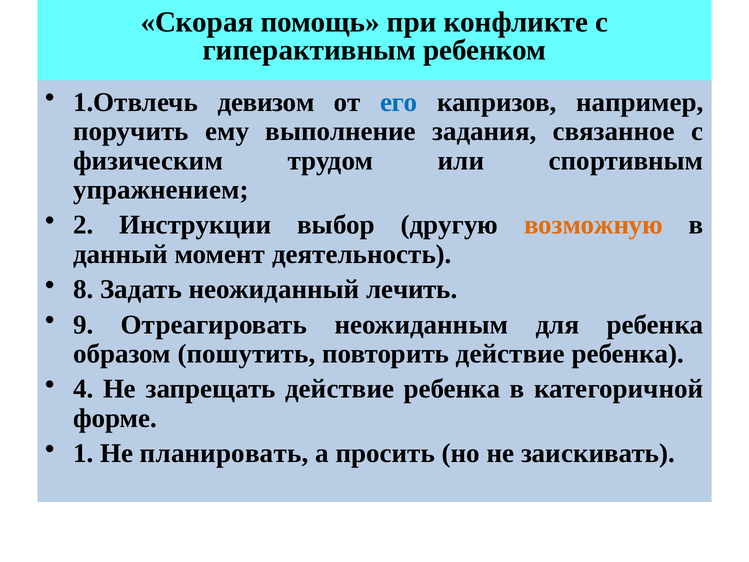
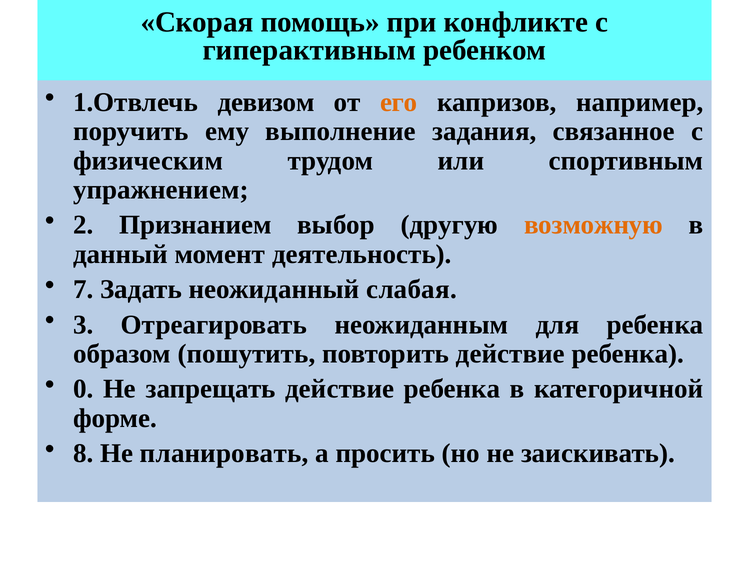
его colour: blue -> orange (399, 102)
Инструкции: Инструкции -> Признанием (195, 225)
8: 8 -> 7 (83, 289)
лечить: лечить -> слабая (412, 289)
9: 9 -> 3 (83, 324)
4: 4 -> 0 (83, 389)
1: 1 -> 8 (83, 453)
